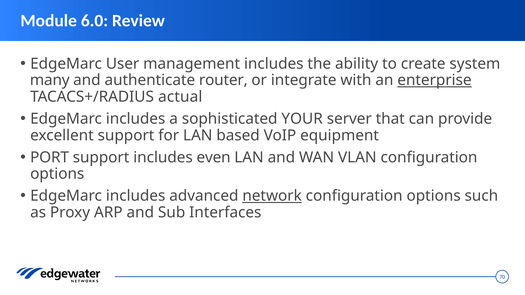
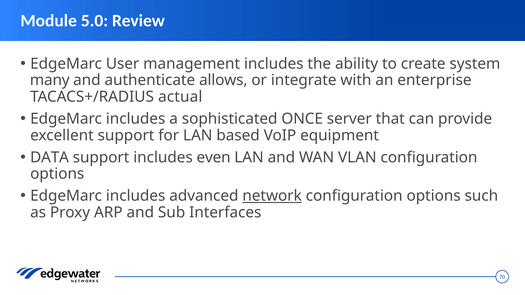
6.0: 6.0 -> 5.0 (94, 21)
router: router -> allows (223, 80)
enterprise underline: present -> none (434, 80)
YOUR: YOUR -> ONCE (302, 119)
PORT: PORT -> DATA (50, 157)
